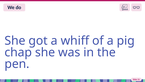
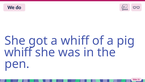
chap: chap -> whiff (18, 52)
